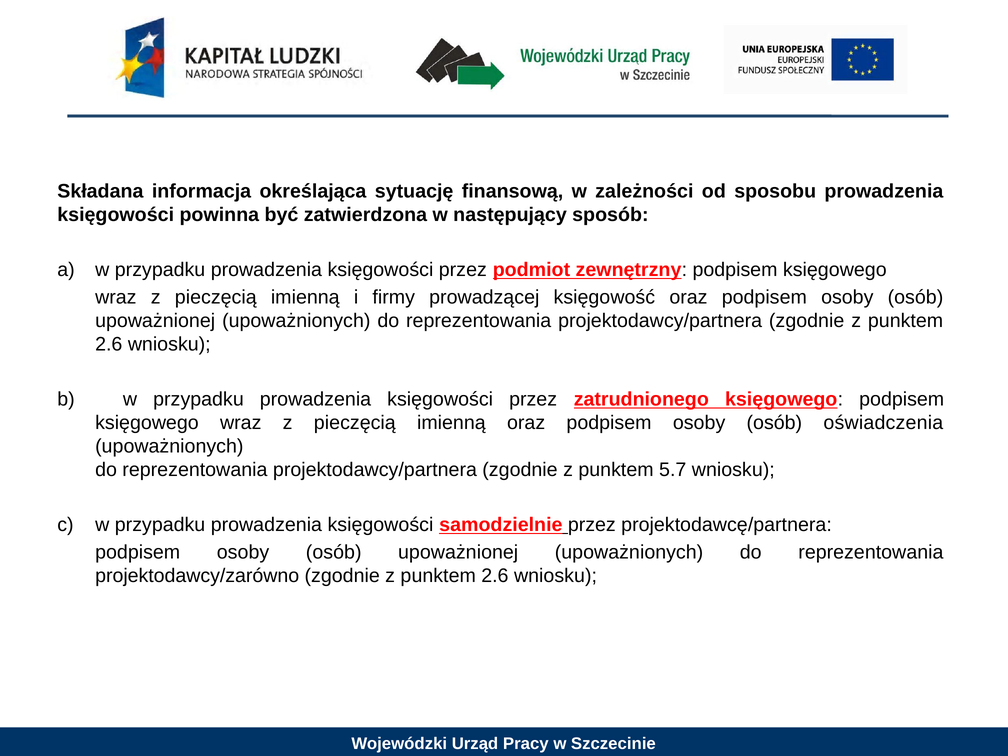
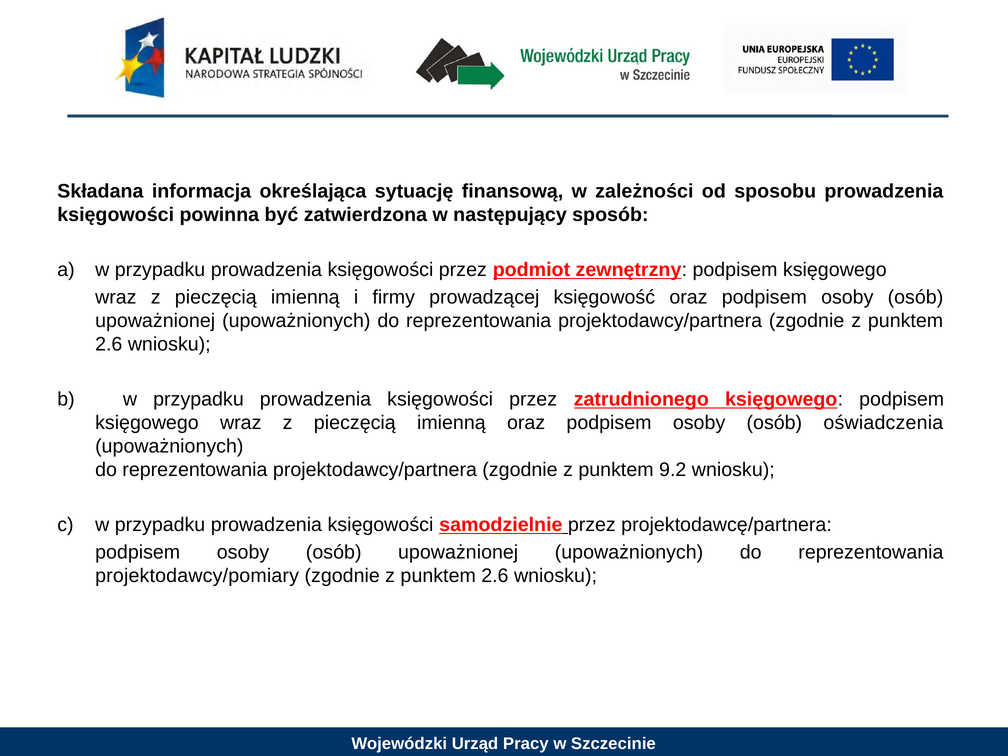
5.7: 5.7 -> 9.2 (673, 470)
projektodawcy/zarówno: projektodawcy/zarówno -> projektodawcy/pomiary (197, 576)
